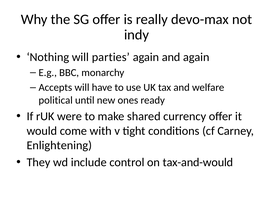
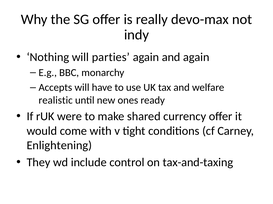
political: political -> realistic (56, 101)
tax-and-would: tax-and-would -> tax-and-taxing (198, 163)
